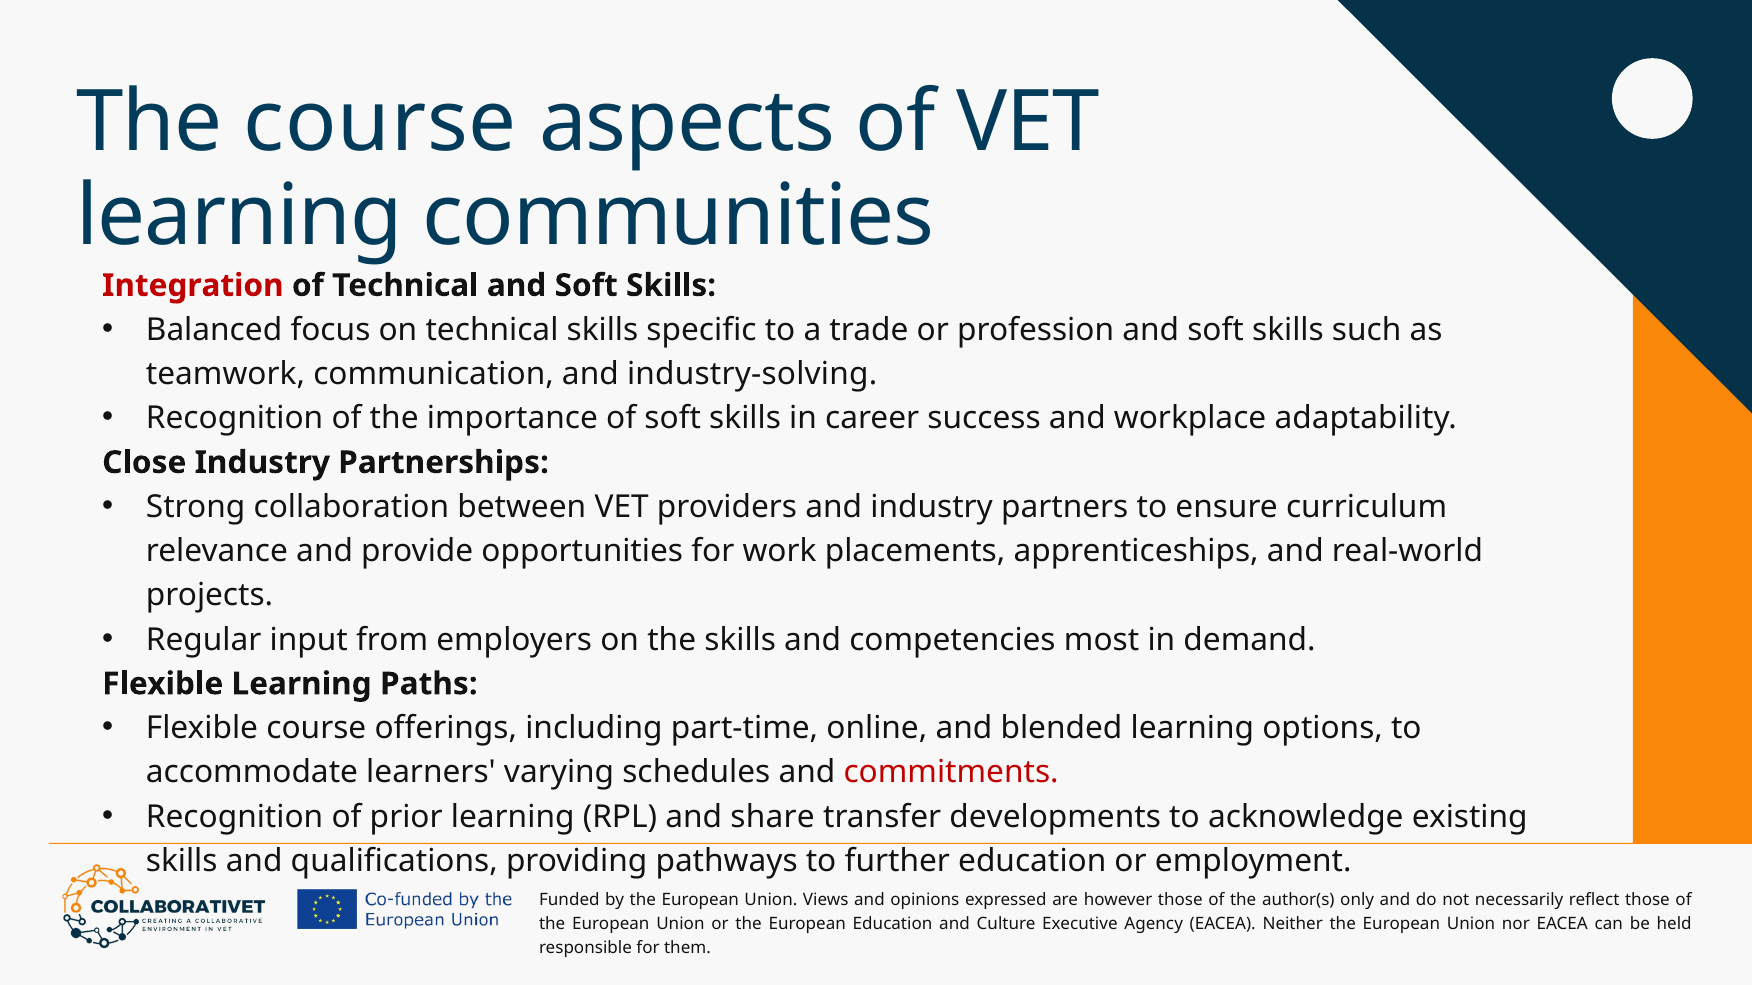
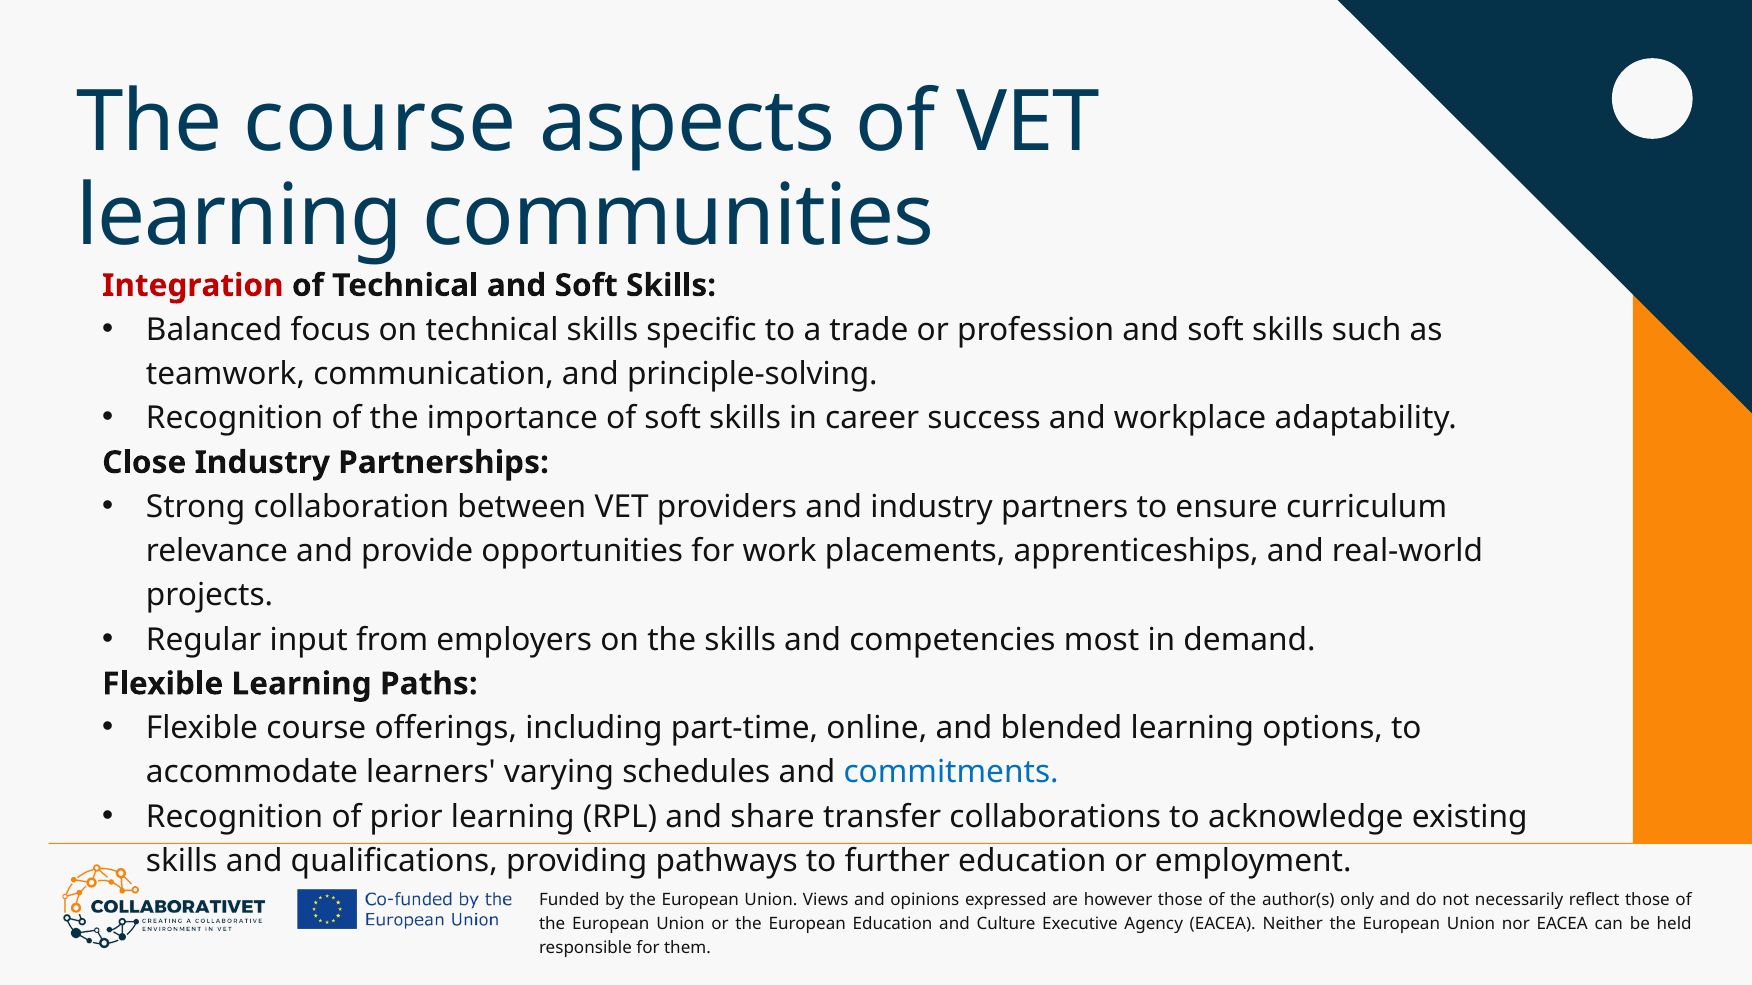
industry-solving: industry-solving -> principle-solving (752, 374)
commitments colour: red -> blue (951, 773)
developments: developments -> collaborations (1055, 817)
